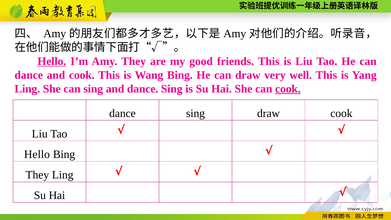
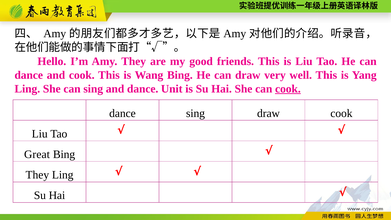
Hello underline: present -> none (52, 61)
and dance Sing: Sing -> Unit (172, 89)
Hello: Hello -> Great (37, 154)
